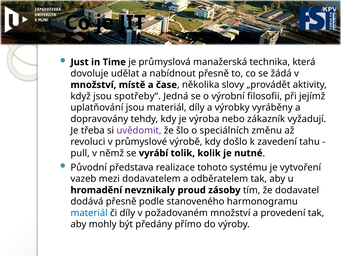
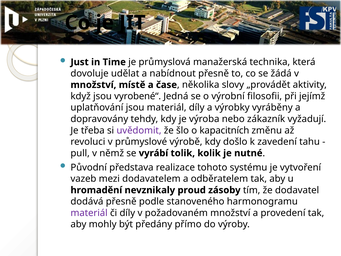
spotřeby“: spotřeby“ -> vyrobené“ (138, 96)
speciálních: speciálních -> kapacitních (224, 130)
materiál colour: blue -> purple (89, 213)
